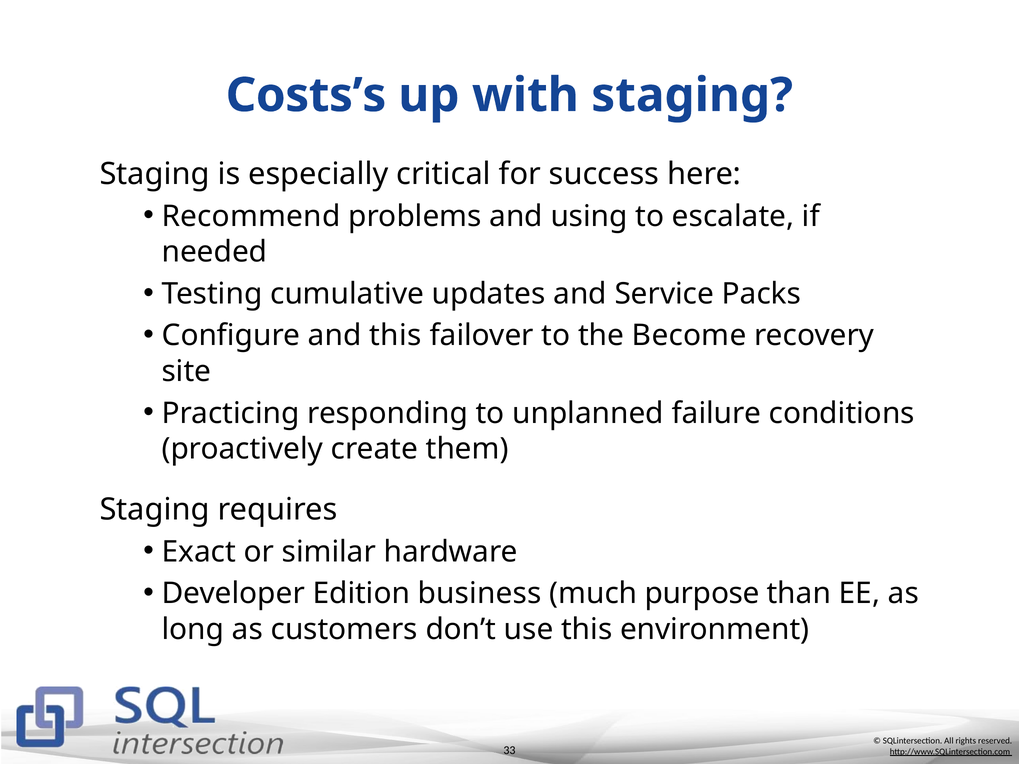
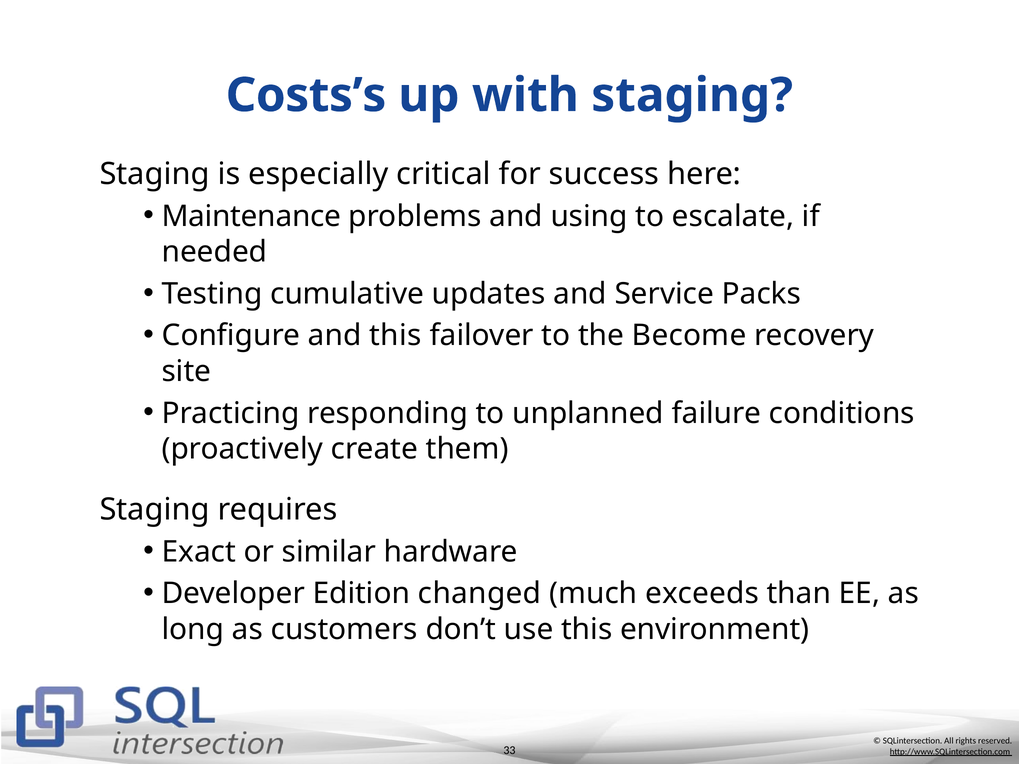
Recommend: Recommend -> Maintenance (251, 216)
business: business -> changed (480, 594)
purpose: purpose -> exceeds (702, 594)
